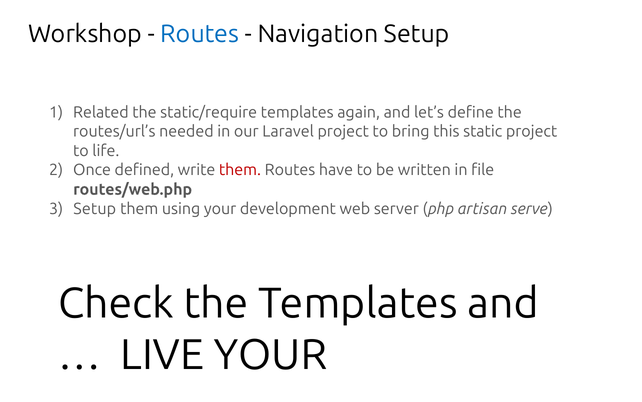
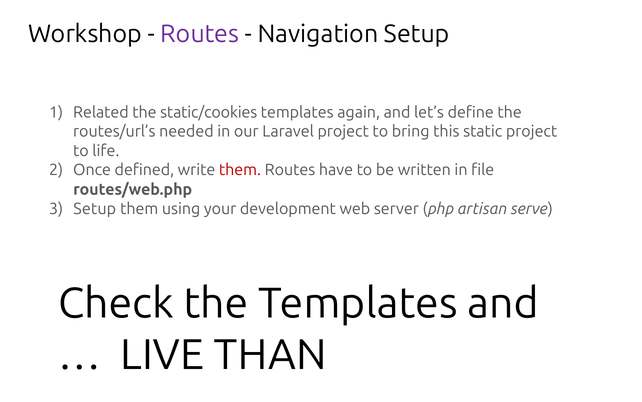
Routes colour: blue -> purple (200, 34)
static/require: static/require -> static/cookies (209, 112)
LIVE YOUR: YOUR -> THAN (270, 354)
